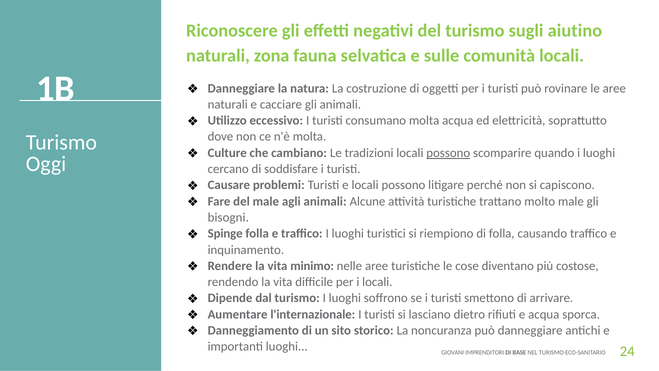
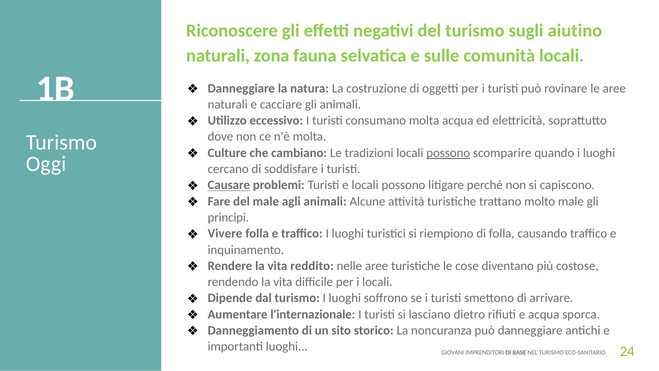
Causare underline: none -> present (229, 185)
bisogni: bisogni -> principi (228, 217)
Spinge: Spinge -> Vivere (225, 233)
minimo: minimo -> reddito (312, 266)
